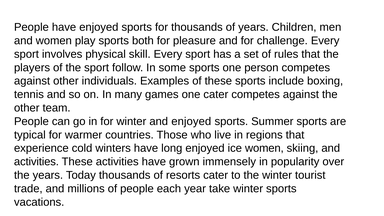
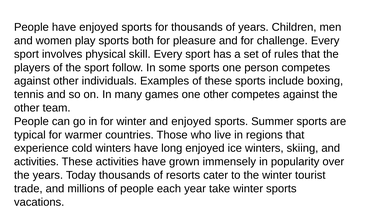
one cater: cater -> other (216, 94)
ice women: women -> winters (264, 148)
